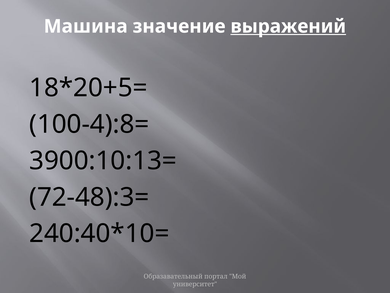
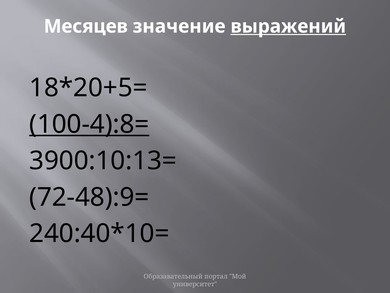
Машина: Машина -> Месяцев (86, 26)
100-4):8= underline: none -> present (89, 124)
72-48):3=: 72-48):3= -> 72-48):9= (89, 197)
